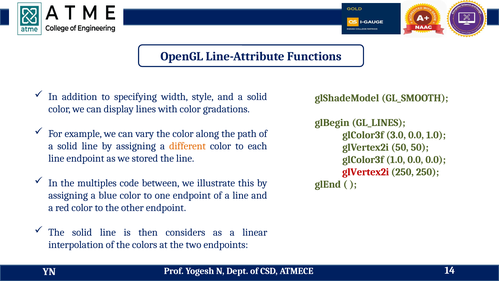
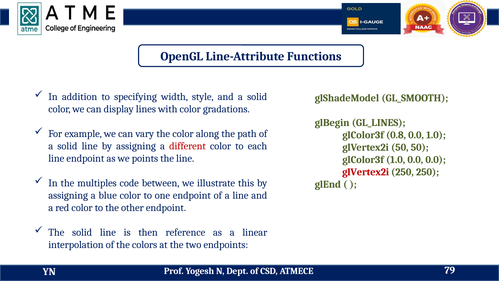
3.0: 3.0 -> 0.8 (396, 135)
different colour: orange -> red (188, 146)
stored: stored -> points (145, 158)
considers: considers -> reference (185, 232)
14: 14 -> 79 (450, 270)
